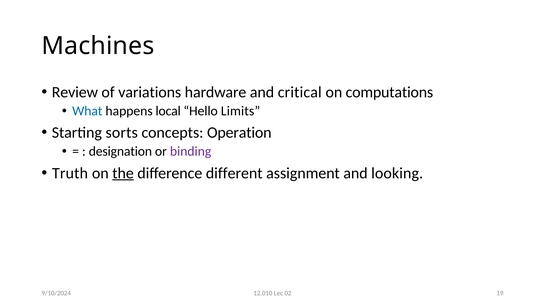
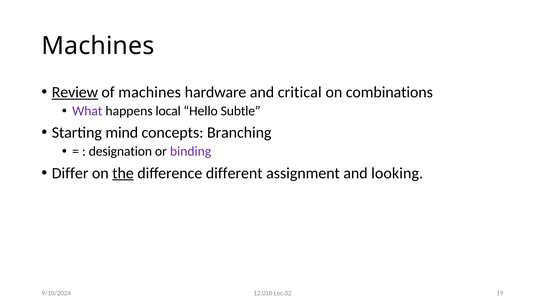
Review underline: none -> present (75, 92)
of variations: variations -> machines (150, 92)
computations: computations -> combinations (389, 92)
What colour: blue -> purple (87, 111)
Limits: Limits -> Subtle (241, 111)
sorts: sorts -> mind (122, 132)
Operation: Operation -> Branching (239, 132)
Truth: Truth -> Differ (70, 173)
